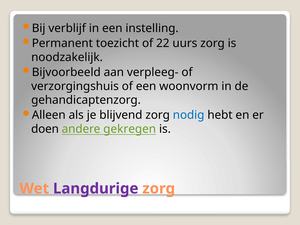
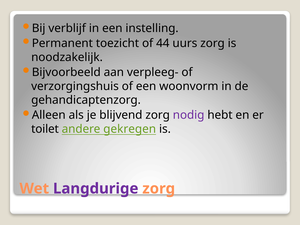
22: 22 -> 44 (163, 43)
nodig colour: blue -> purple (189, 115)
doen: doen -> toilet (45, 129)
